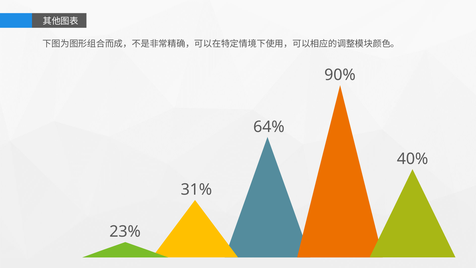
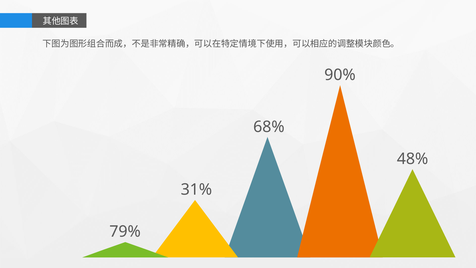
64%: 64% -> 68% (269, 127)
40%: 40% -> 48% (413, 159)
23%: 23% -> 79% (125, 231)
